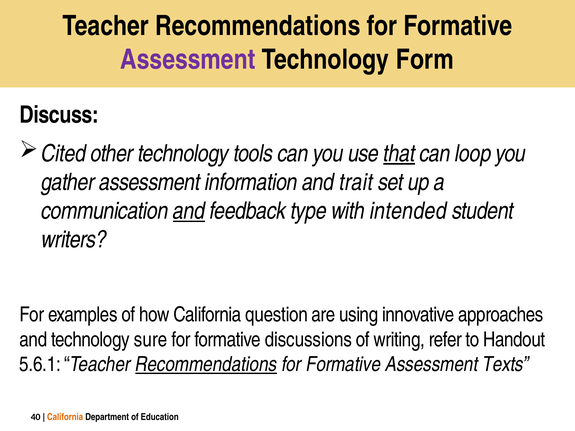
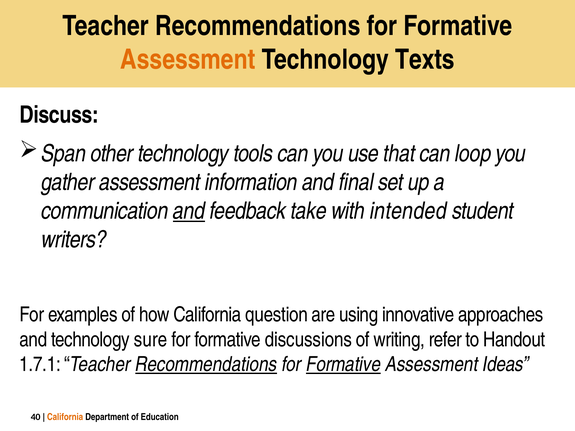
Assessment colour: purple -> orange (188, 60)
Form: Form -> Texts (425, 60)
Cited: Cited -> Span (64, 154)
that underline: present -> none (399, 154)
trait: trait -> final (356, 182)
type: type -> take (309, 211)
5.6.1: 5.6.1 -> 1.7.1 (40, 365)
Formative underline: none -> present (343, 365)
Texts: Texts -> Ideas (506, 365)
